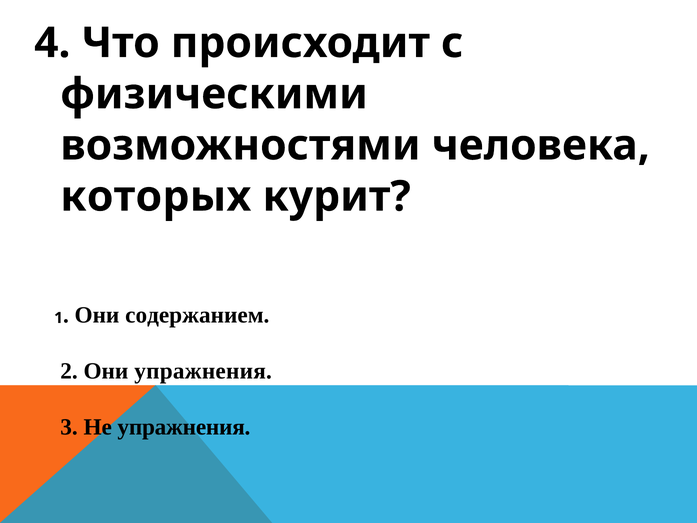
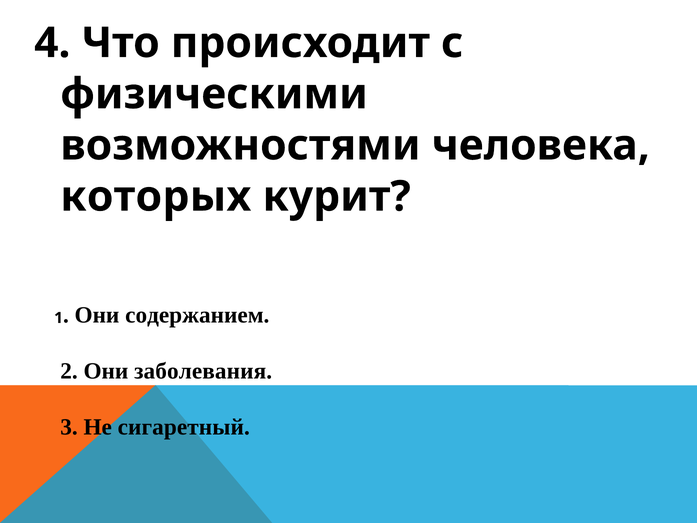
Они упражнения: упражнения -> заболевания (203, 371)
Не упражнения: упражнения -> сигаретный (184, 427)
